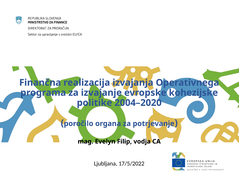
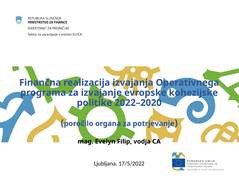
2004–2020: 2004–2020 -> 2022–2020 (138, 102)
